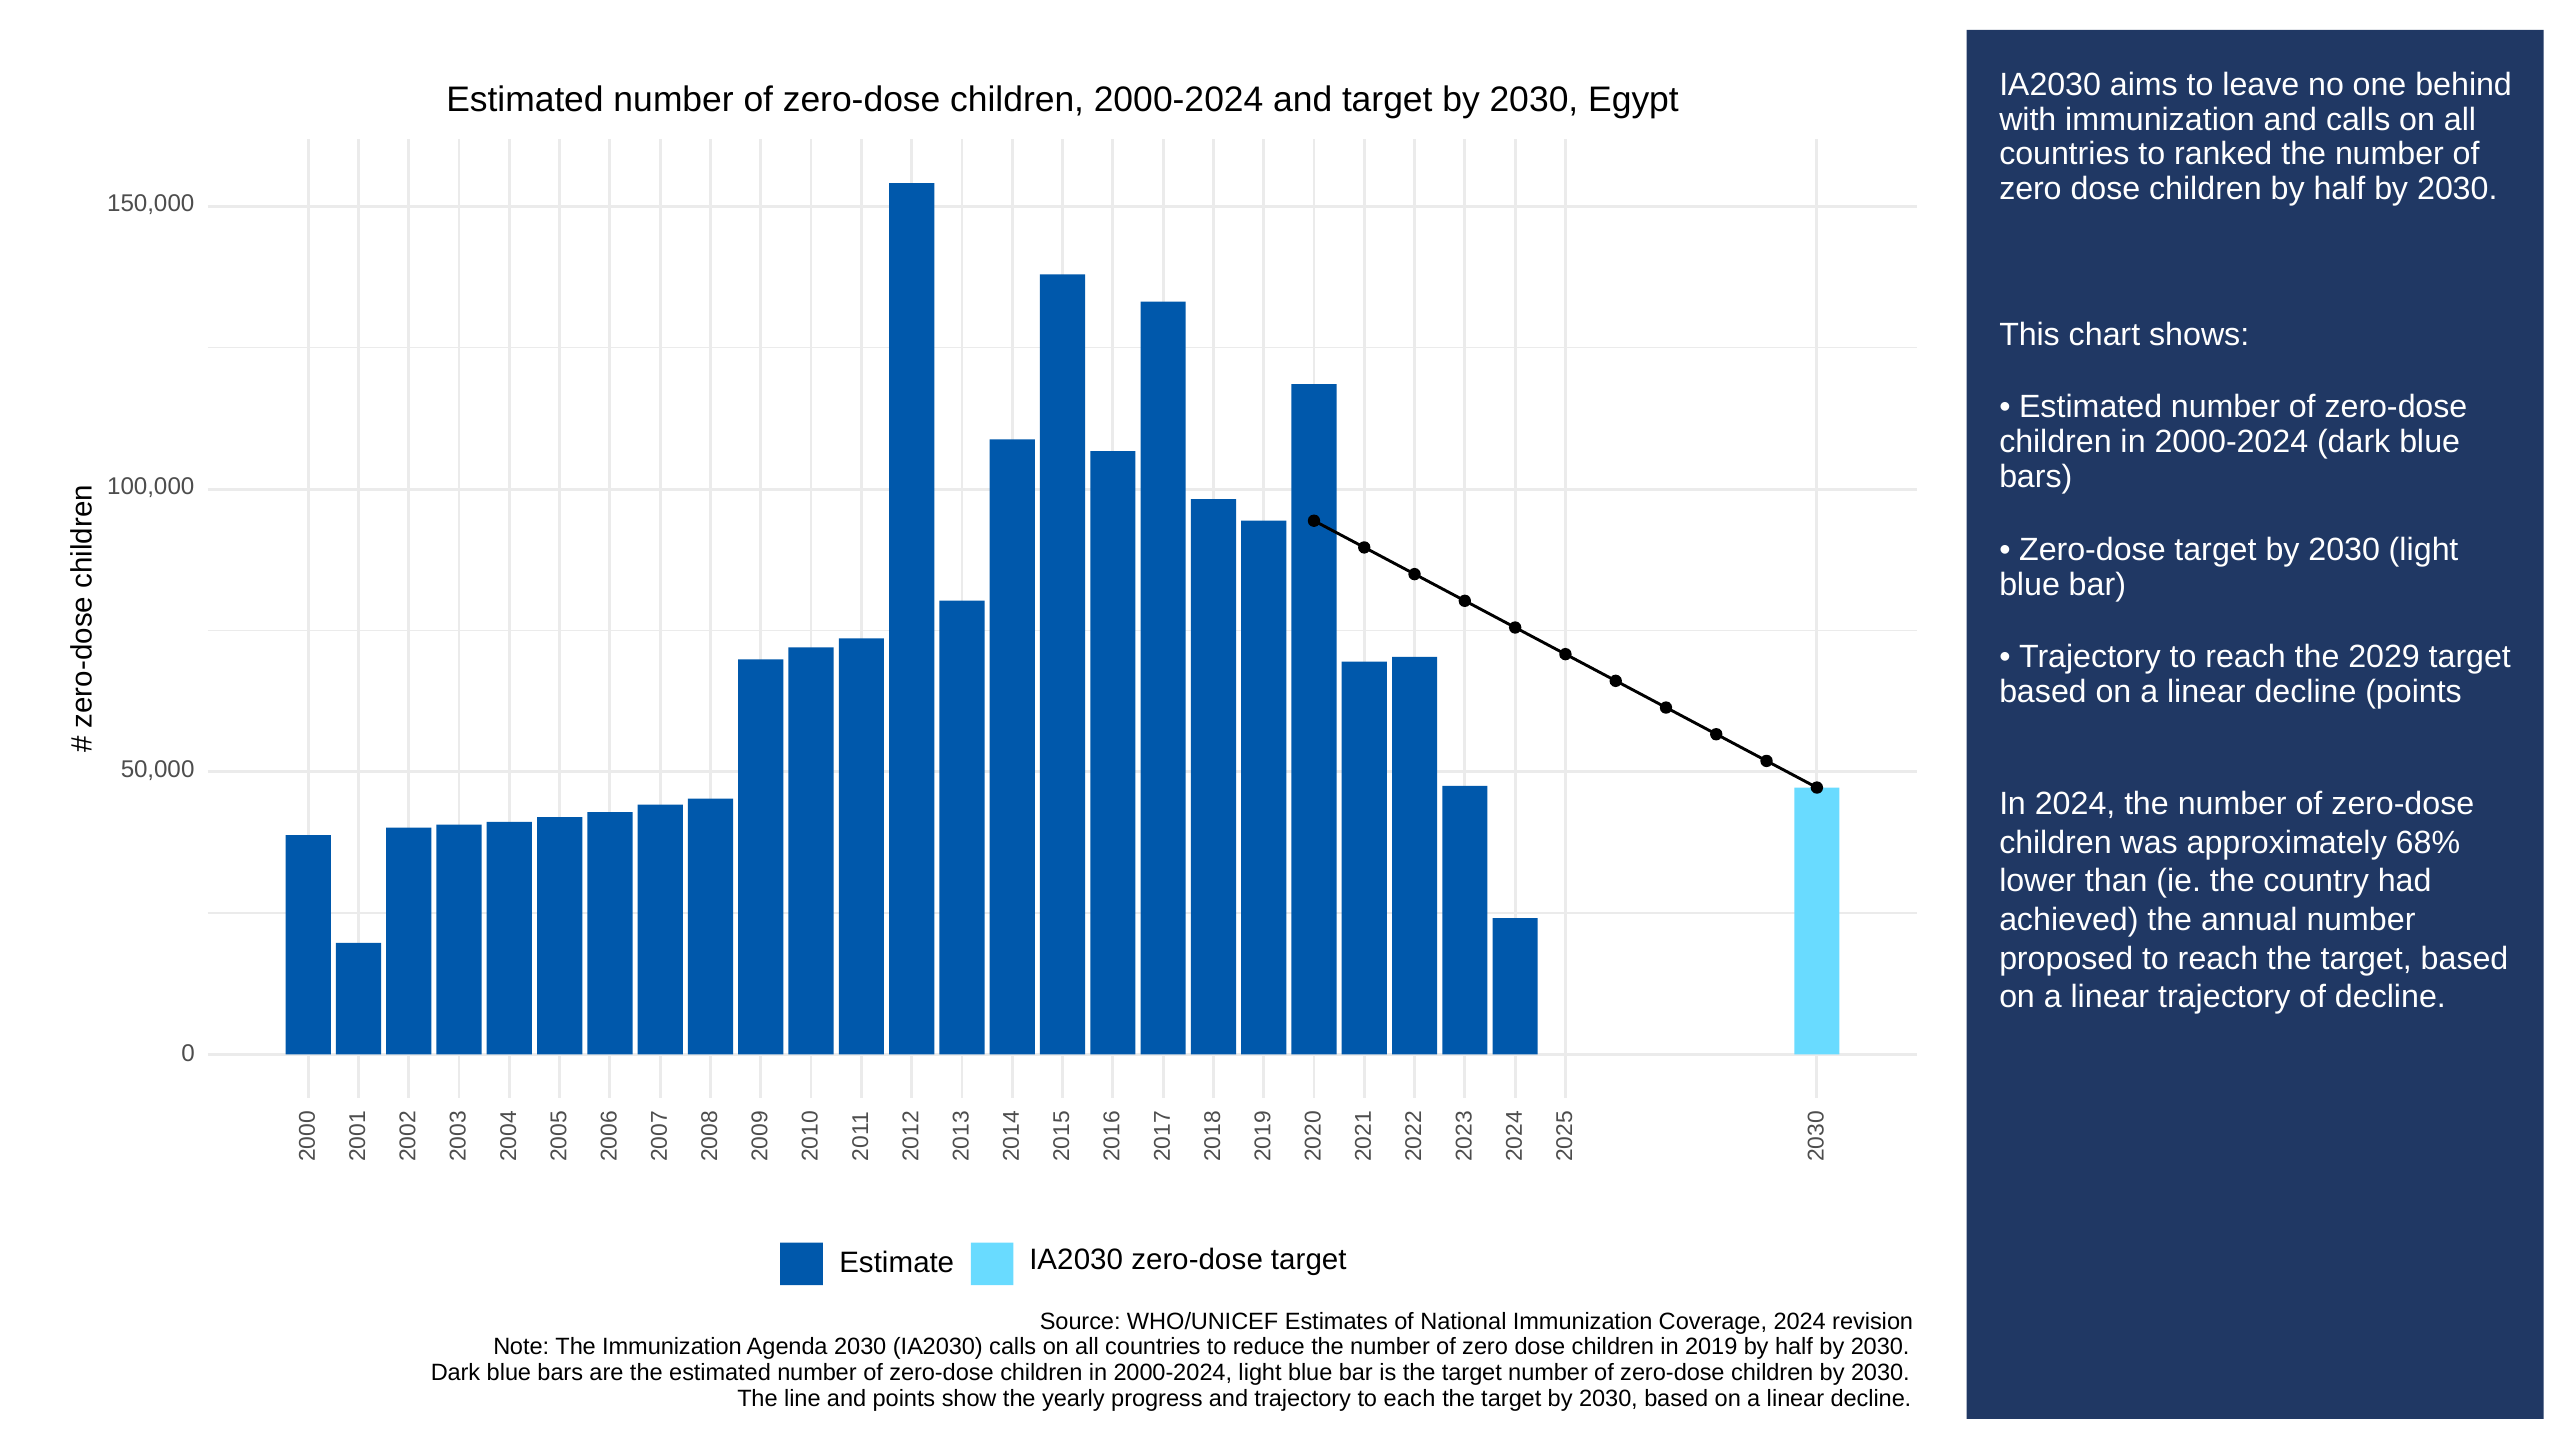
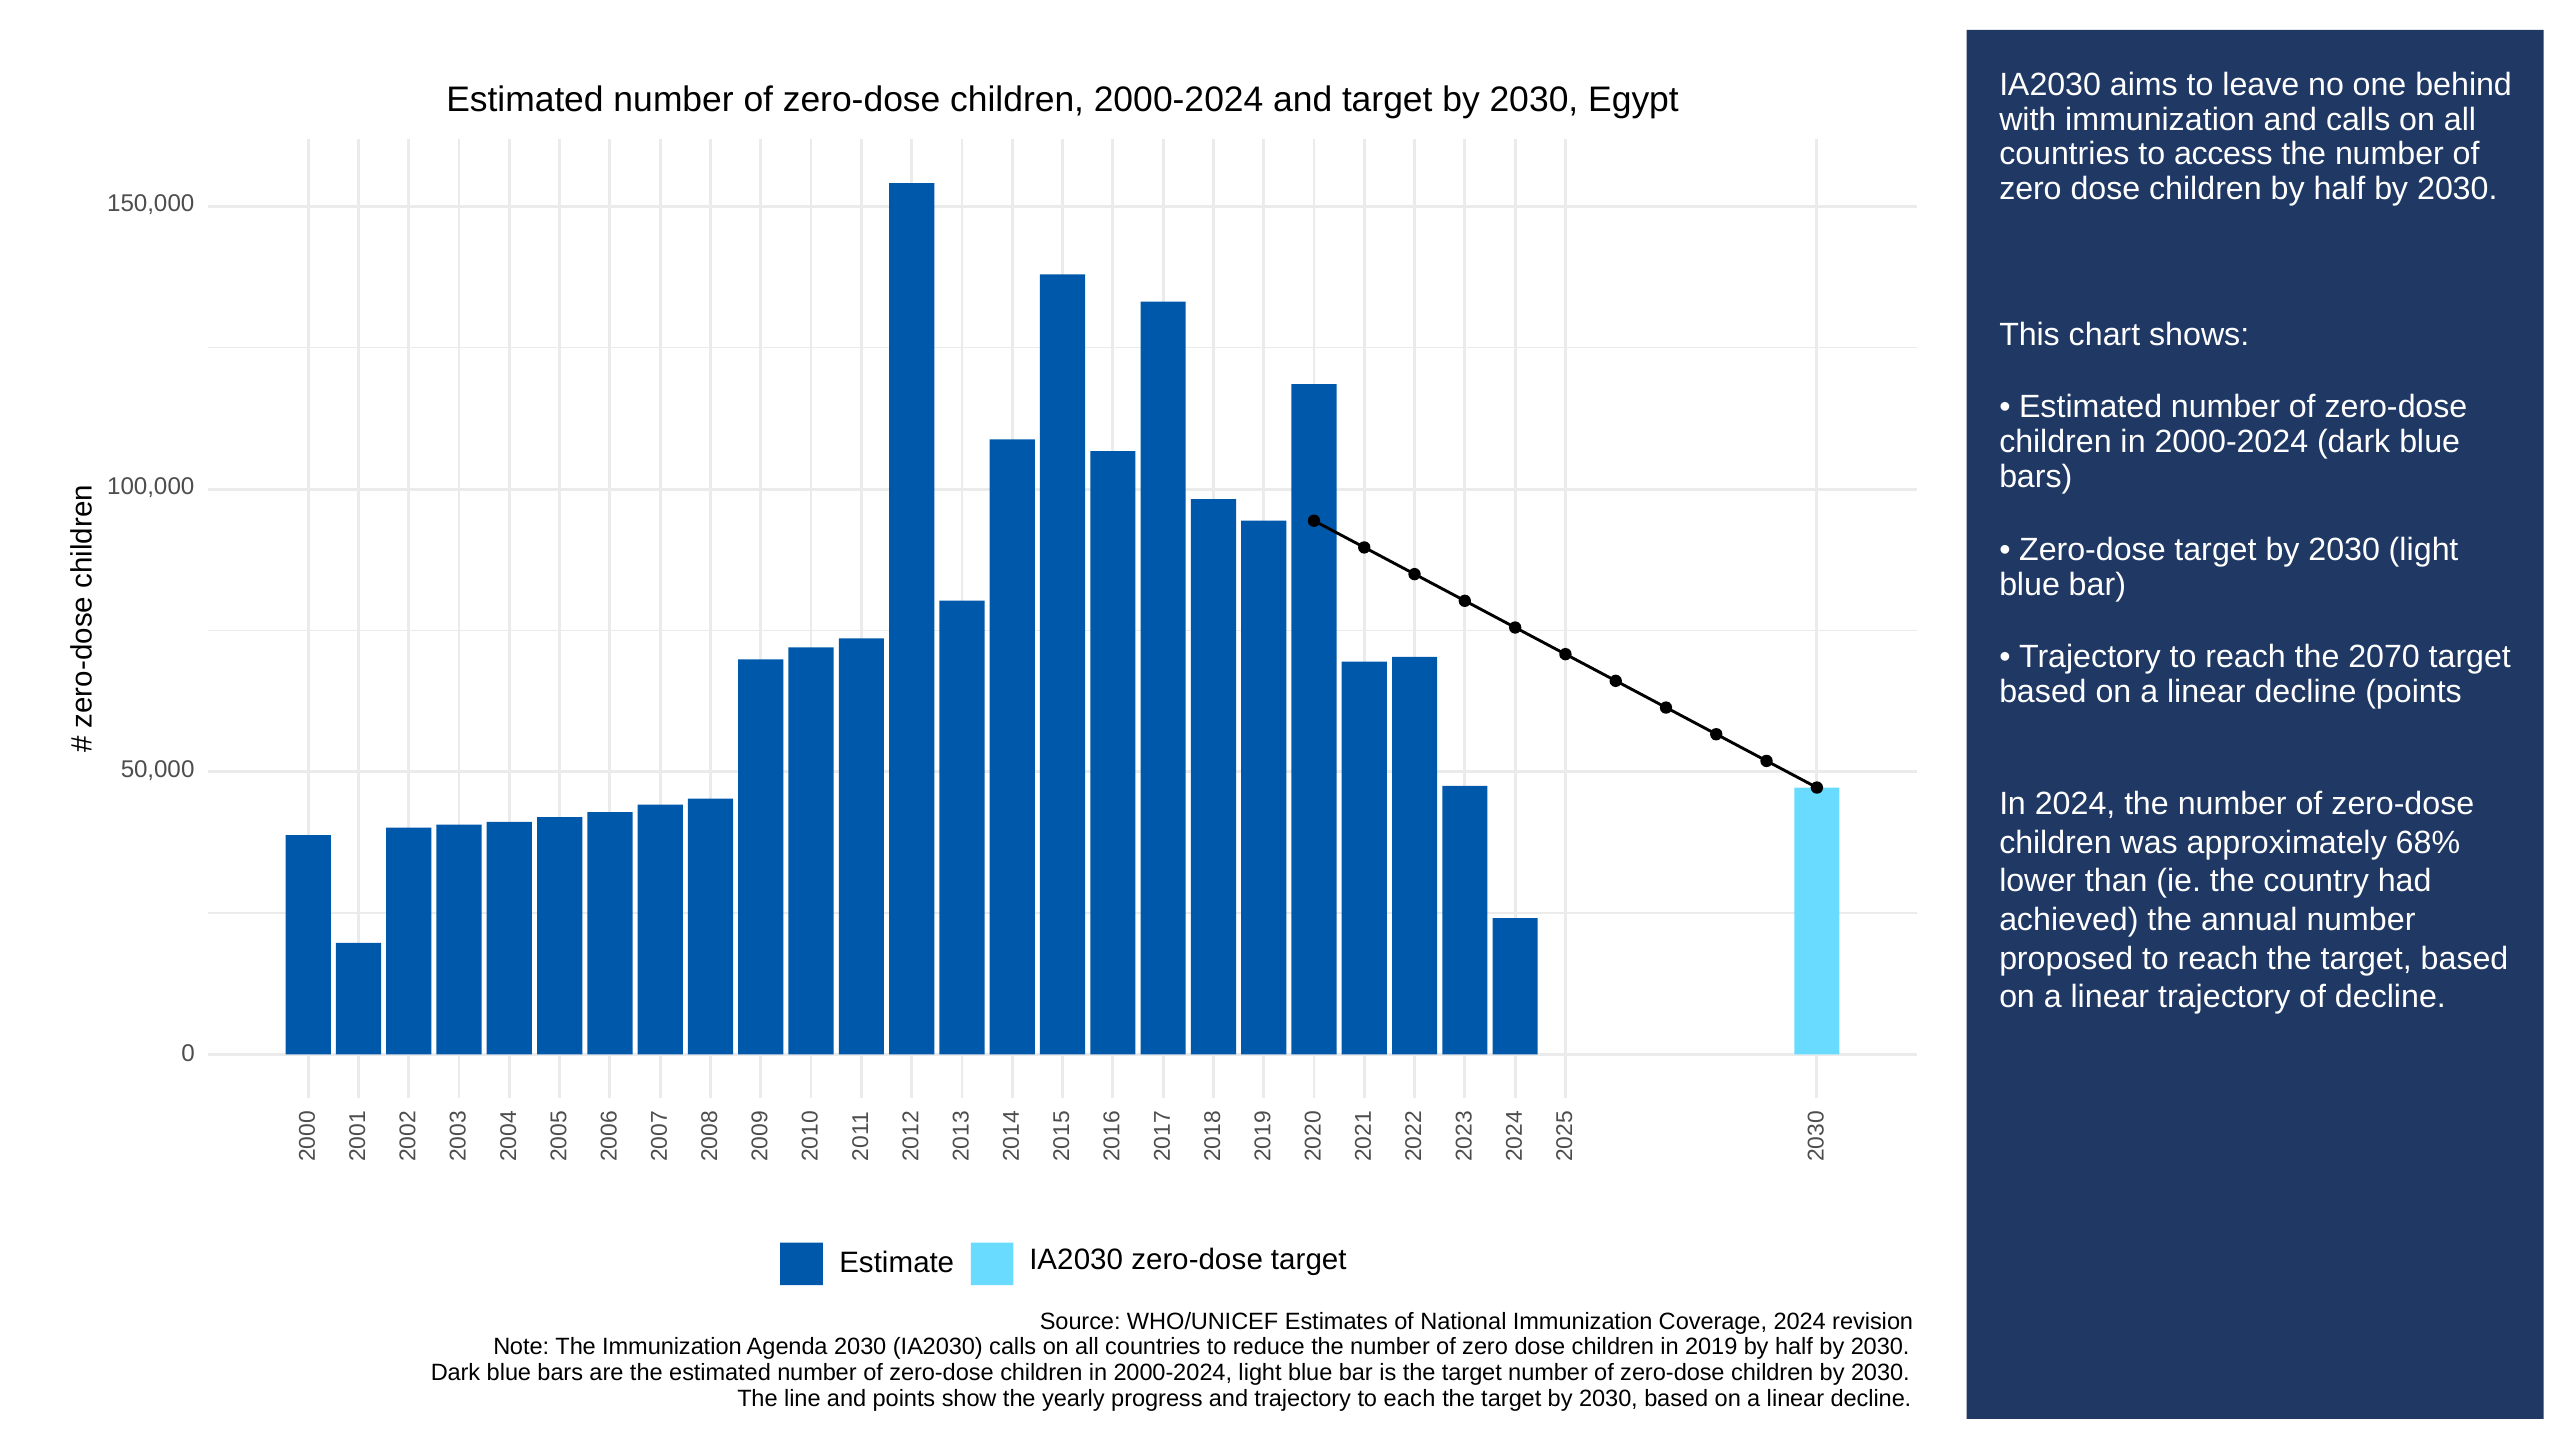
ranked: ranked -> access (2223, 154)
2029: 2029 -> 2070 (2384, 657)
